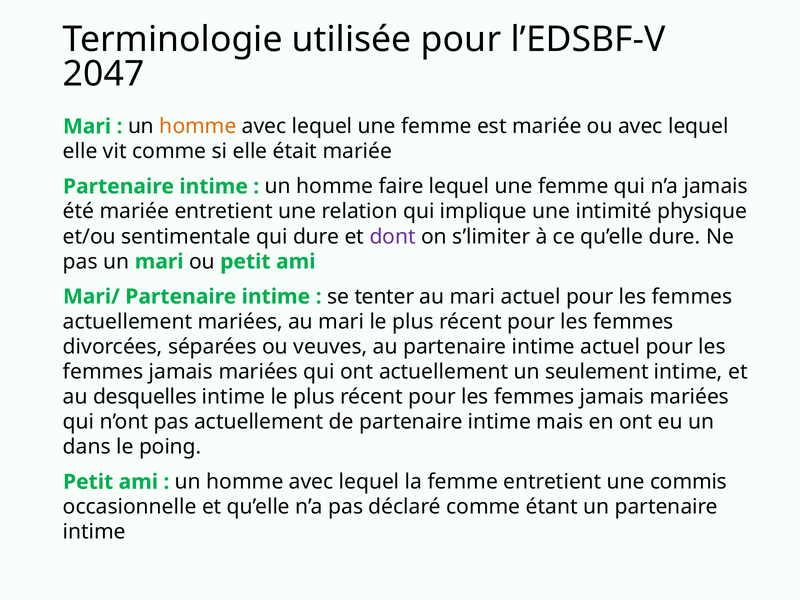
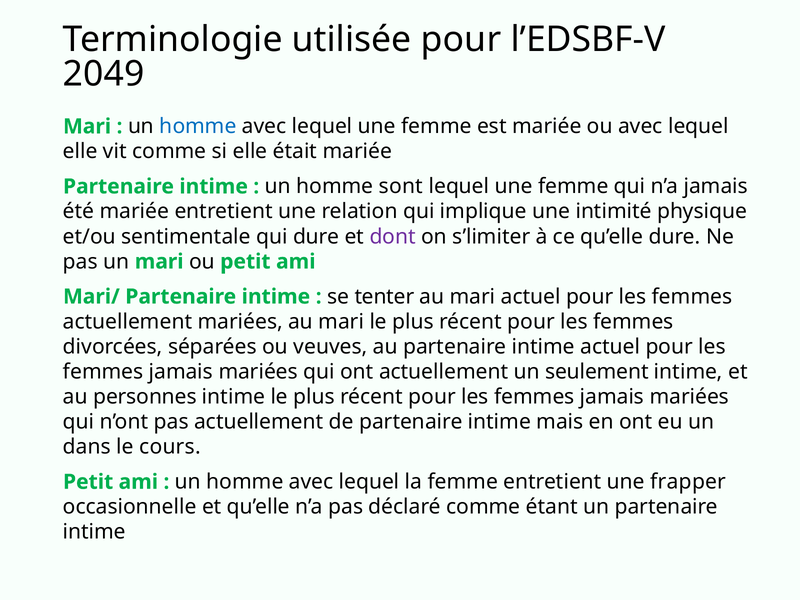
2047: 2047 -> 2049 (104, 74)
homme colour: orange -> blue (198, 126)
faire: faire -> sont (401, 186)
desquelles: desquelles -> personnes (145, 397)
poing: poing -> cours (170, 447)
commis: commis -> frapper (688, 482)
